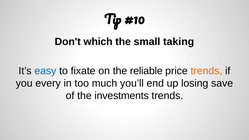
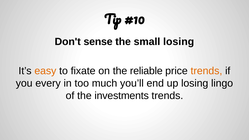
which: which -> sense (98, 42)
small taking: taking -> losing (179, 42)
easy colour: blue -> orange (45, 71)
save: save -> lingo (222, 83)
